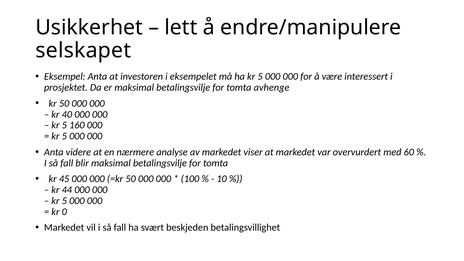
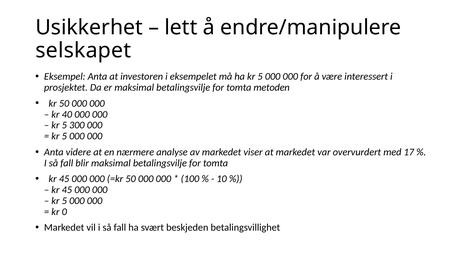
avhenge: avhenge -> metoden (272, 88)
160: 160 -> 300 (77, 125)
60: 60 -> 17 (409, 152)
44: 44 -> 45 (67, 190)
